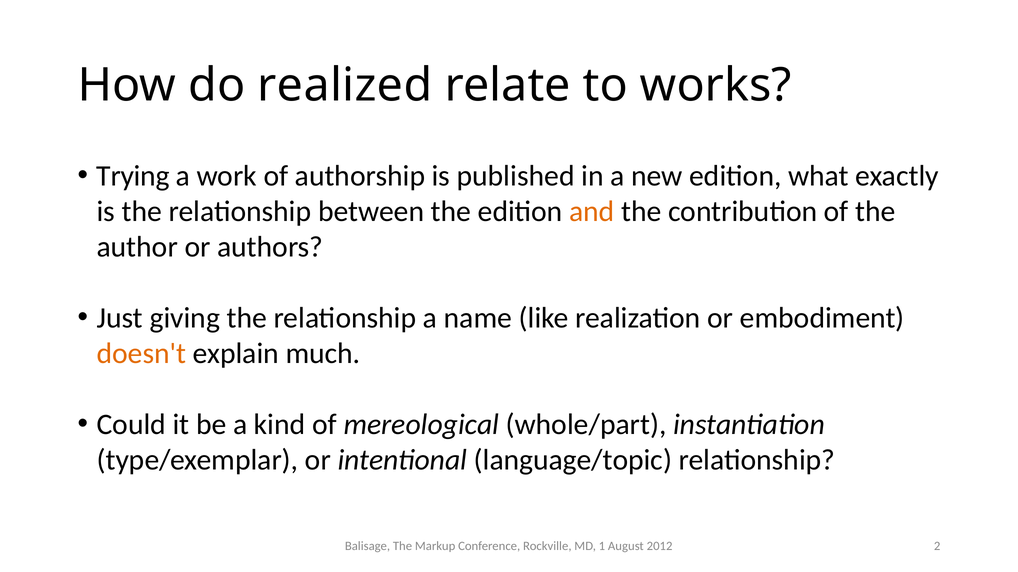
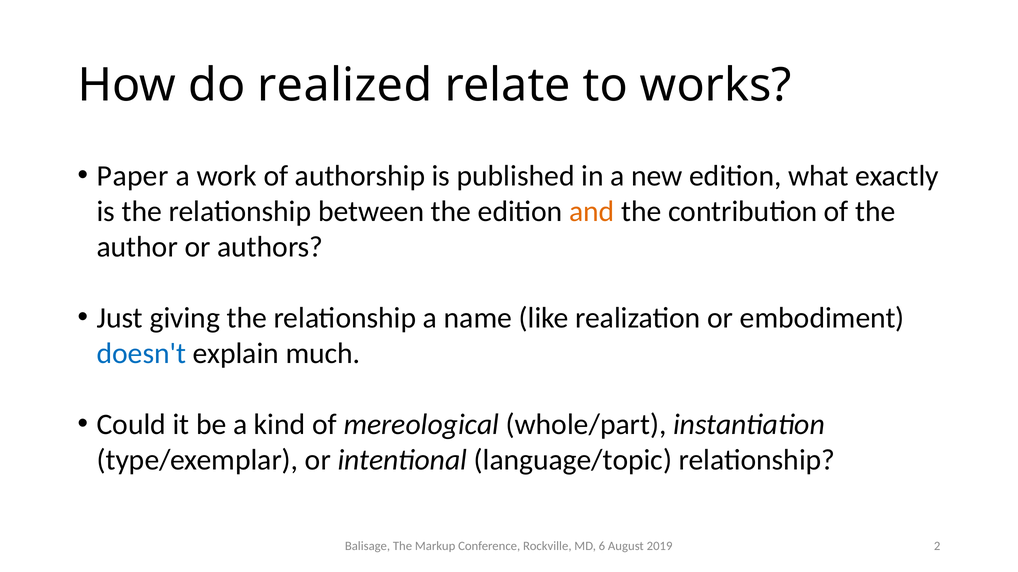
Trying: Trying -> Paper (133, 176)
doesn't colour: orange -> blue (141, 354)
1: 1 -> 6 (602, 547)
2012: 2012 -> 2019 (660, 547)
